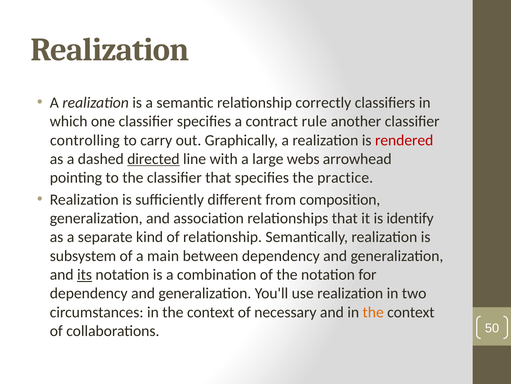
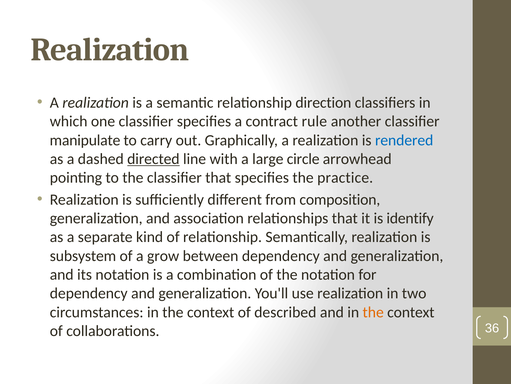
correctly: correctly -> direction (323, 102)
controlling: controlling -> manipulate (85, 140)
rendered colour: red -> blue (404, 140)
webs: webs -> circle (303, 159)
main: main -> grow (163, 255)
its underline: present -> none (85, 274)
necessary: necessary -> described (285, 312)
50: 50 -> 36 (492, 328)
